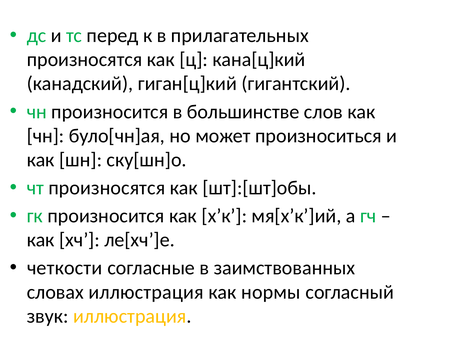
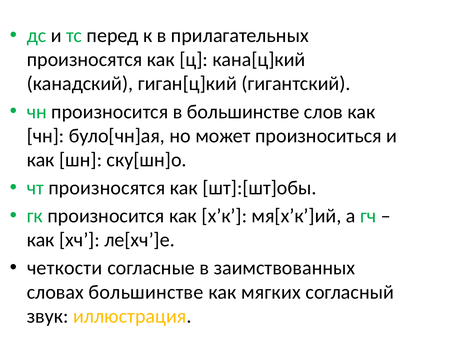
словах иллюстрация: иллюстрация -> большинстве (146, 292)
нормы: нормы -> мягких (271, 292)
